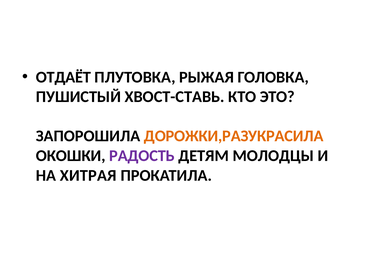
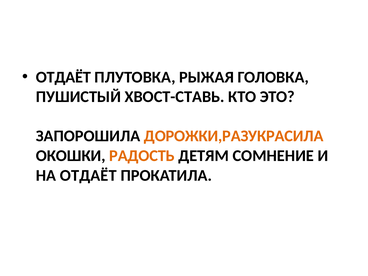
РАДОСТЬ colour: purple -> orange (142, 156)
МОЛОДЦЫ: МОЛОДЦЫ -> СОМНЕНИЕ (273, 156)
НА ХИТРАЯ: ХИТРАЯ -> ОТДАЁТ (88, 175)
